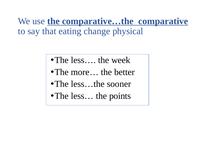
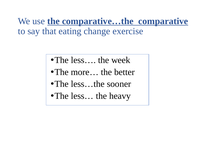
physical: physical -> exercise (128, 31)
points: points -> heavy (120, 96)
